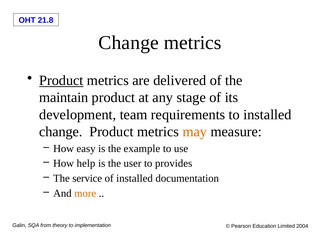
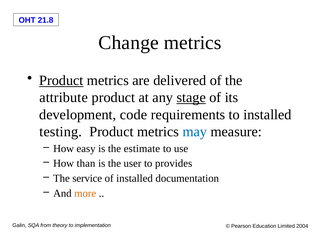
maintain: maintain -> attribute (64, 98)
stage underline: none -> present (191, 98)
team: team -> code (134, 115)
change: change -> testing (61, 132)
may colour: orange -> blue (195, 132)
example: example -> estimate (142, 148)
help: help -> than (86, 163)
